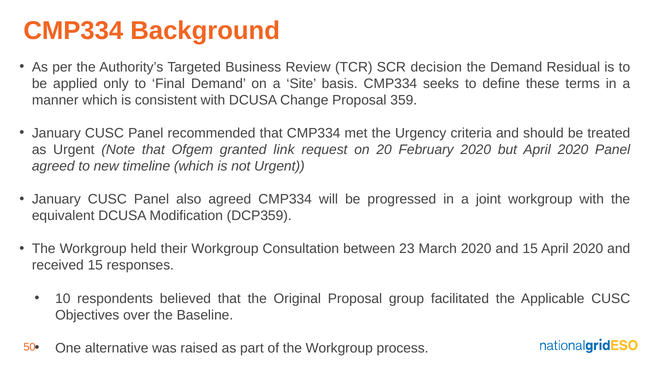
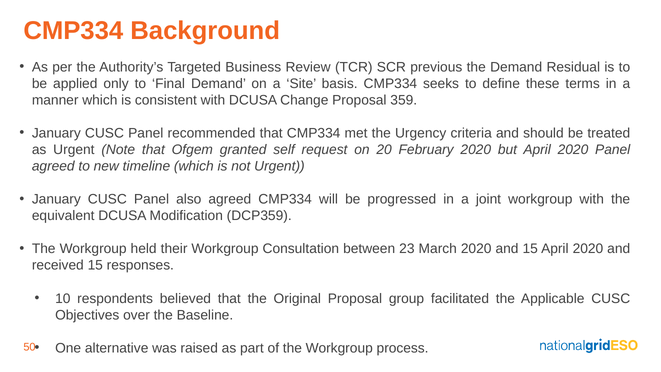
decision: decision -> previous (436, 67)
link: link -> self (284, 150)
